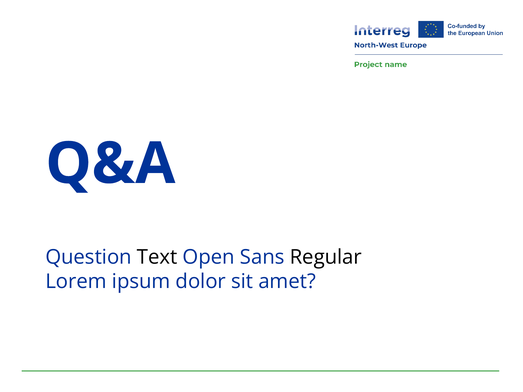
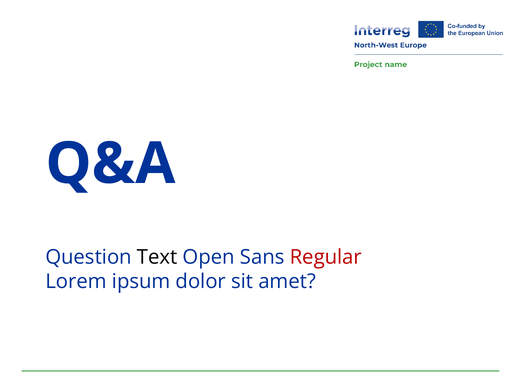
Regular colour: black -> red (326, 257)
